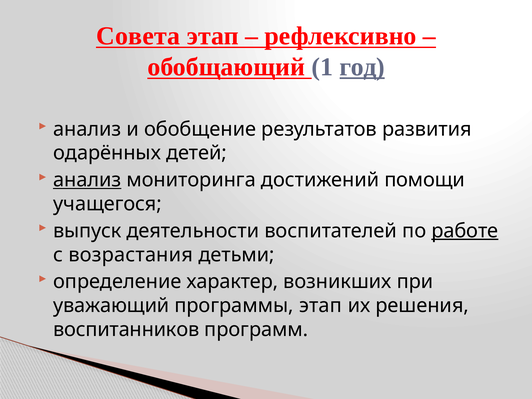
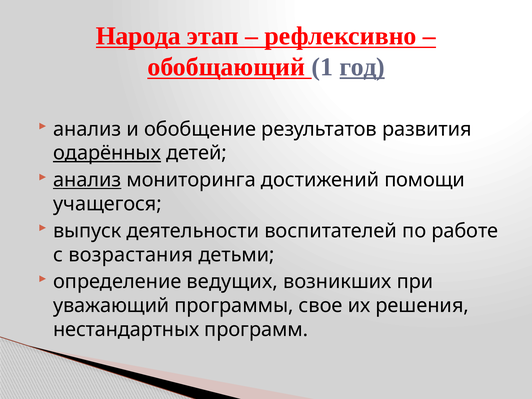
Совета: Совета -> Народа (138, 36)
одарённых underline: none -> present (107, 153)
работе underline: present -> none (465, 231)
характер: характер -> ведущих (232, 282)
программы этап: этап -> свое (321, 306)
воспитанников: воспитанников -> нестандартных (126, 330)
